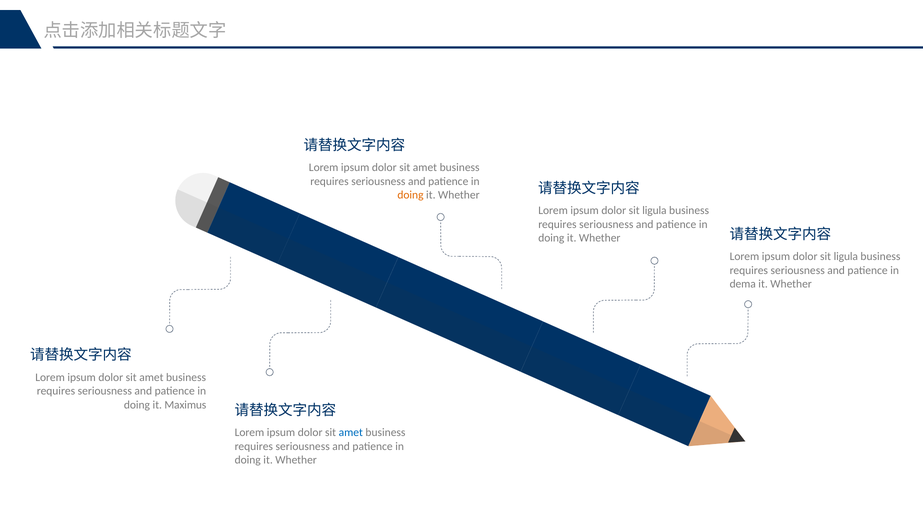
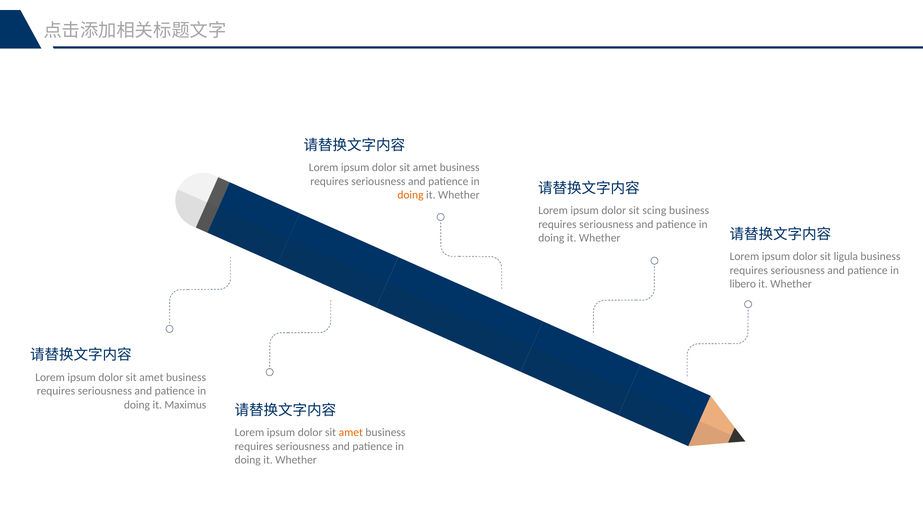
ligula: ligula -> scing (654, 211)
dema: dema -> libero (743, 284)
amet colour: blue -> orange (351, 433)
